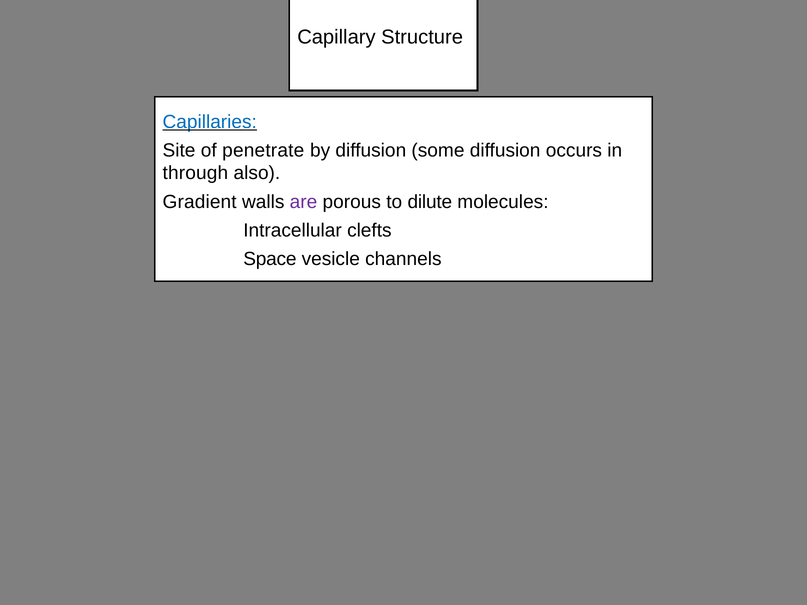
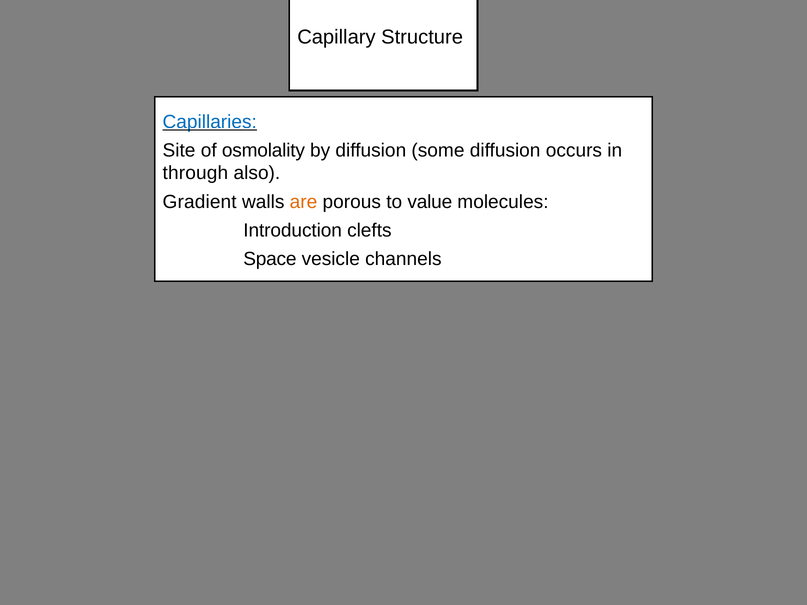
penetrate: penetrate -> osmolality (263, 150)
are colour: purple -> orange (304, 202)
dilute: dilute -> value (430, 202)
Intracellular: Intracellular -> Introduction (293, 230)
